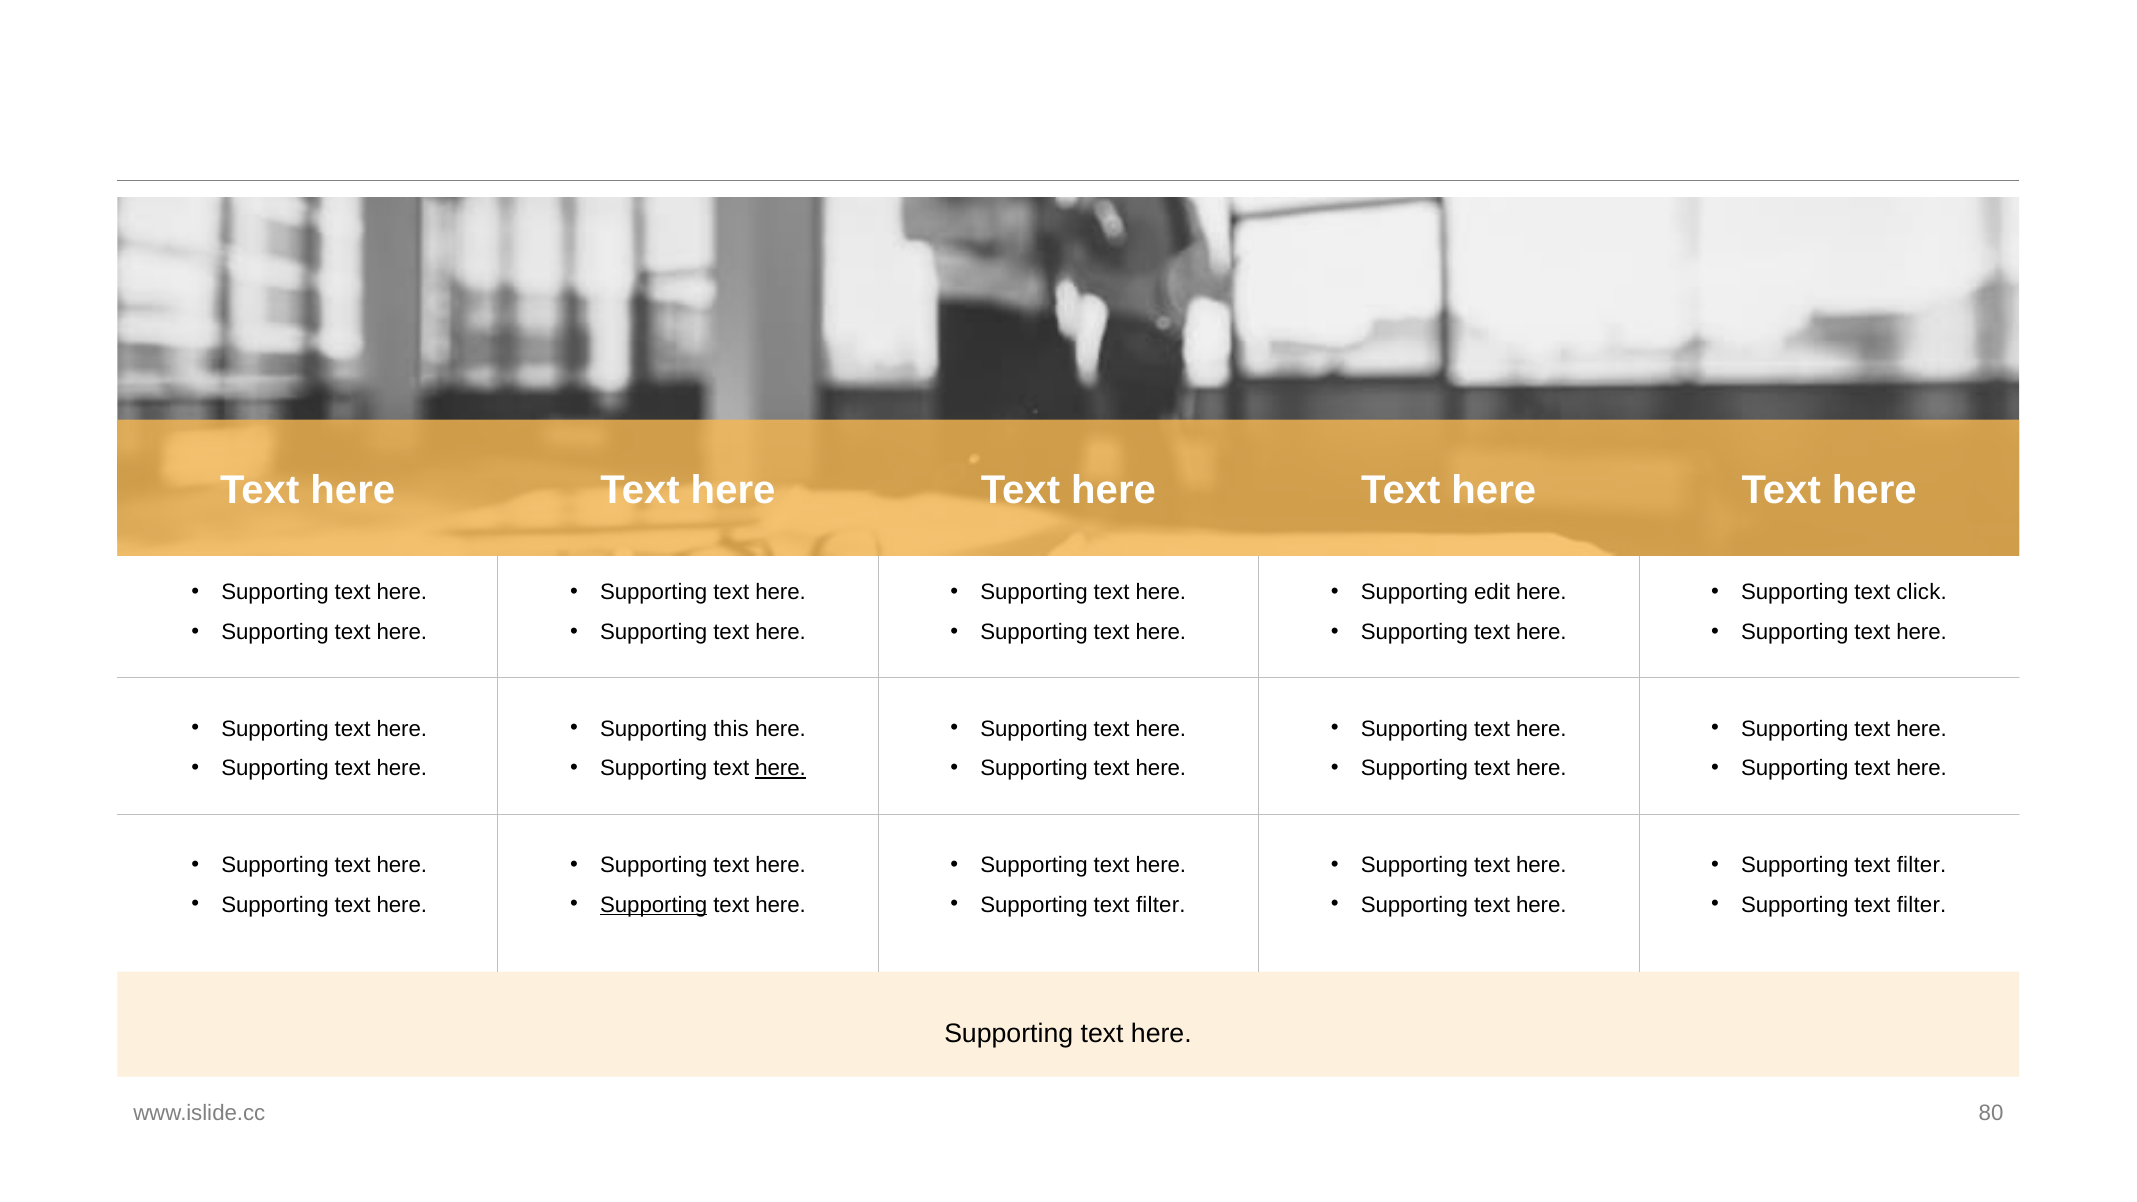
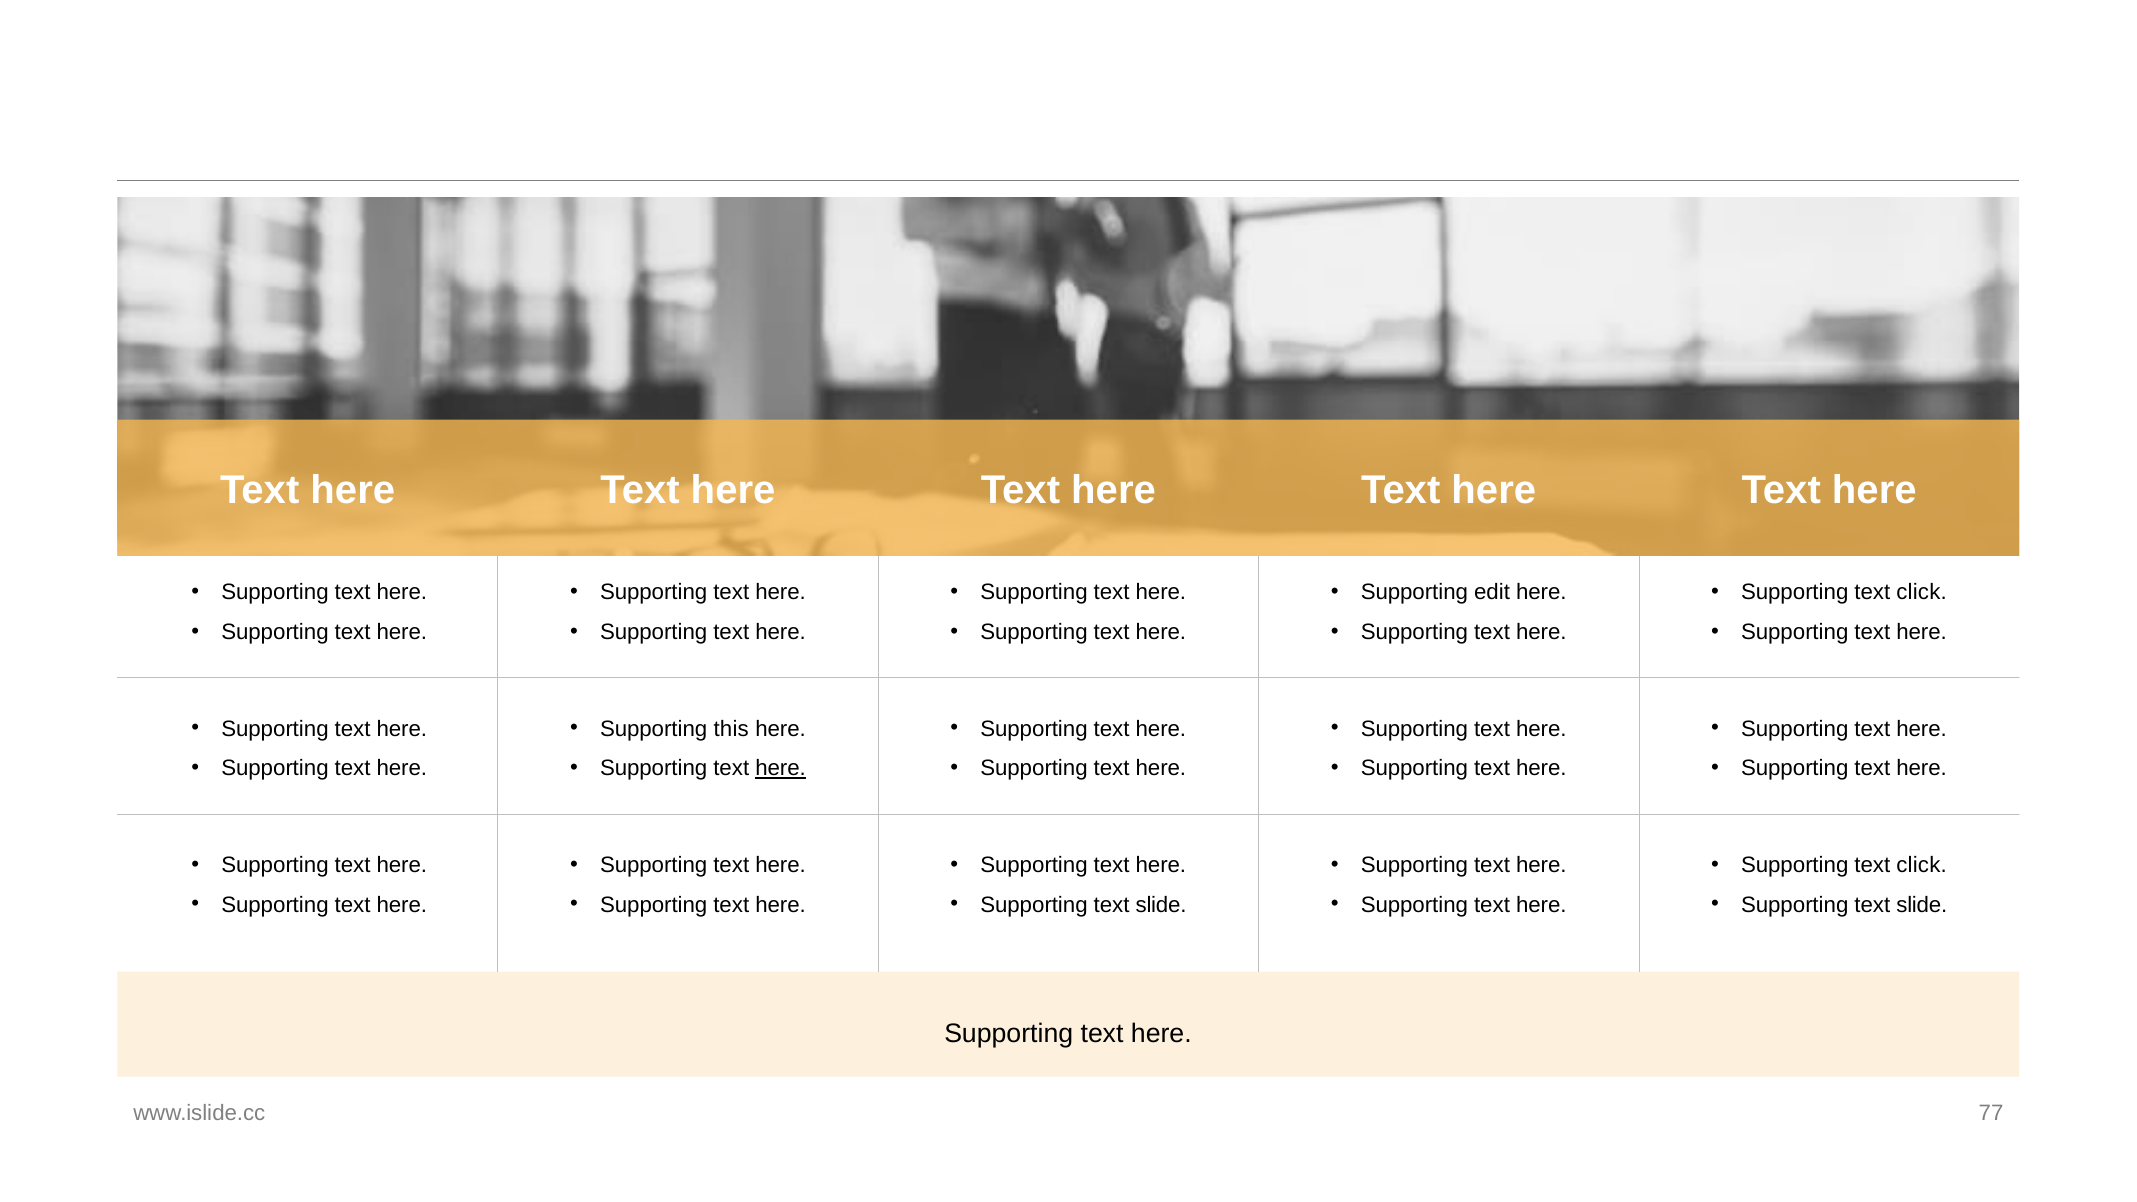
filter: filter -> click (1922, 865)
Supporting underline: present -> none (654, 905)
filter: filter -> slide (1161, 905)
filter: filter -> slide (1922, 905)
80: 80 -> 77 (1991, 1113)
